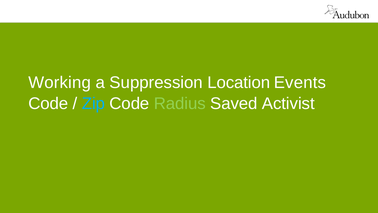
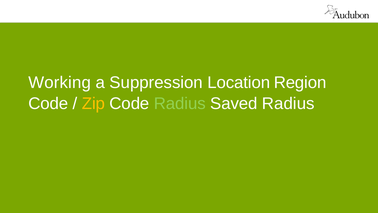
Events: Events -> Region (300, 82)
Zip colour: light blue -> yellow (93, 103)
Saved Activist: Activist -> Radius (288, 103)
